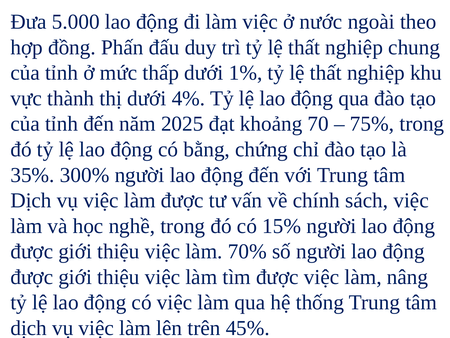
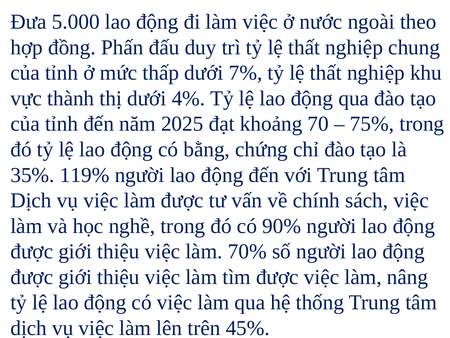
1%: 1% -> 7% (246, 73)
300%: 300% -> 119% (85, 175)
15%: 15% -> 90% (282, 226)
